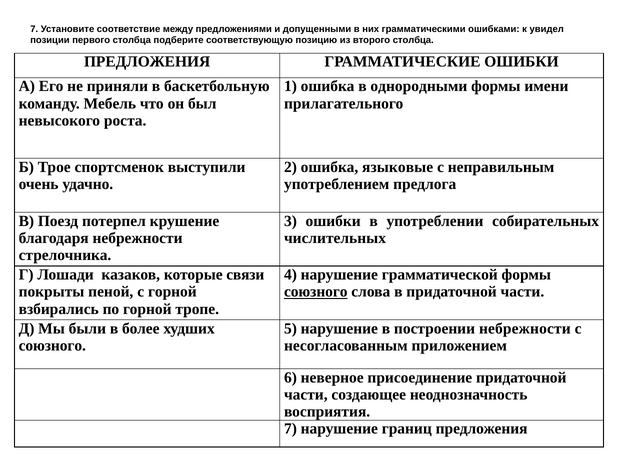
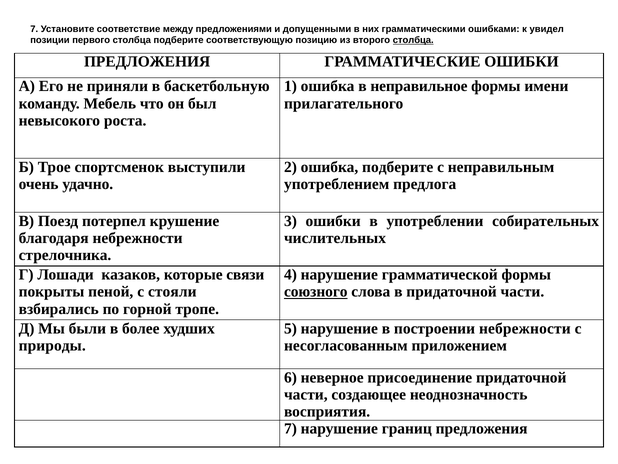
столбца underline: none -> present (413, 40)
однородными: однородными -> неправильное (419, 86)
ошибка языковые: языковые -> подберите (398, 167)
с горной: горной -> стояли (172, 292)
союзного: союзного -> природы (52, 345)
